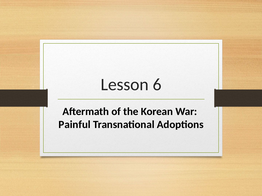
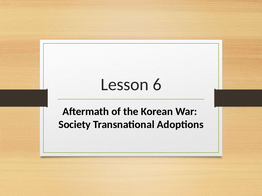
Painful: Painful -> Society (75, 125)
